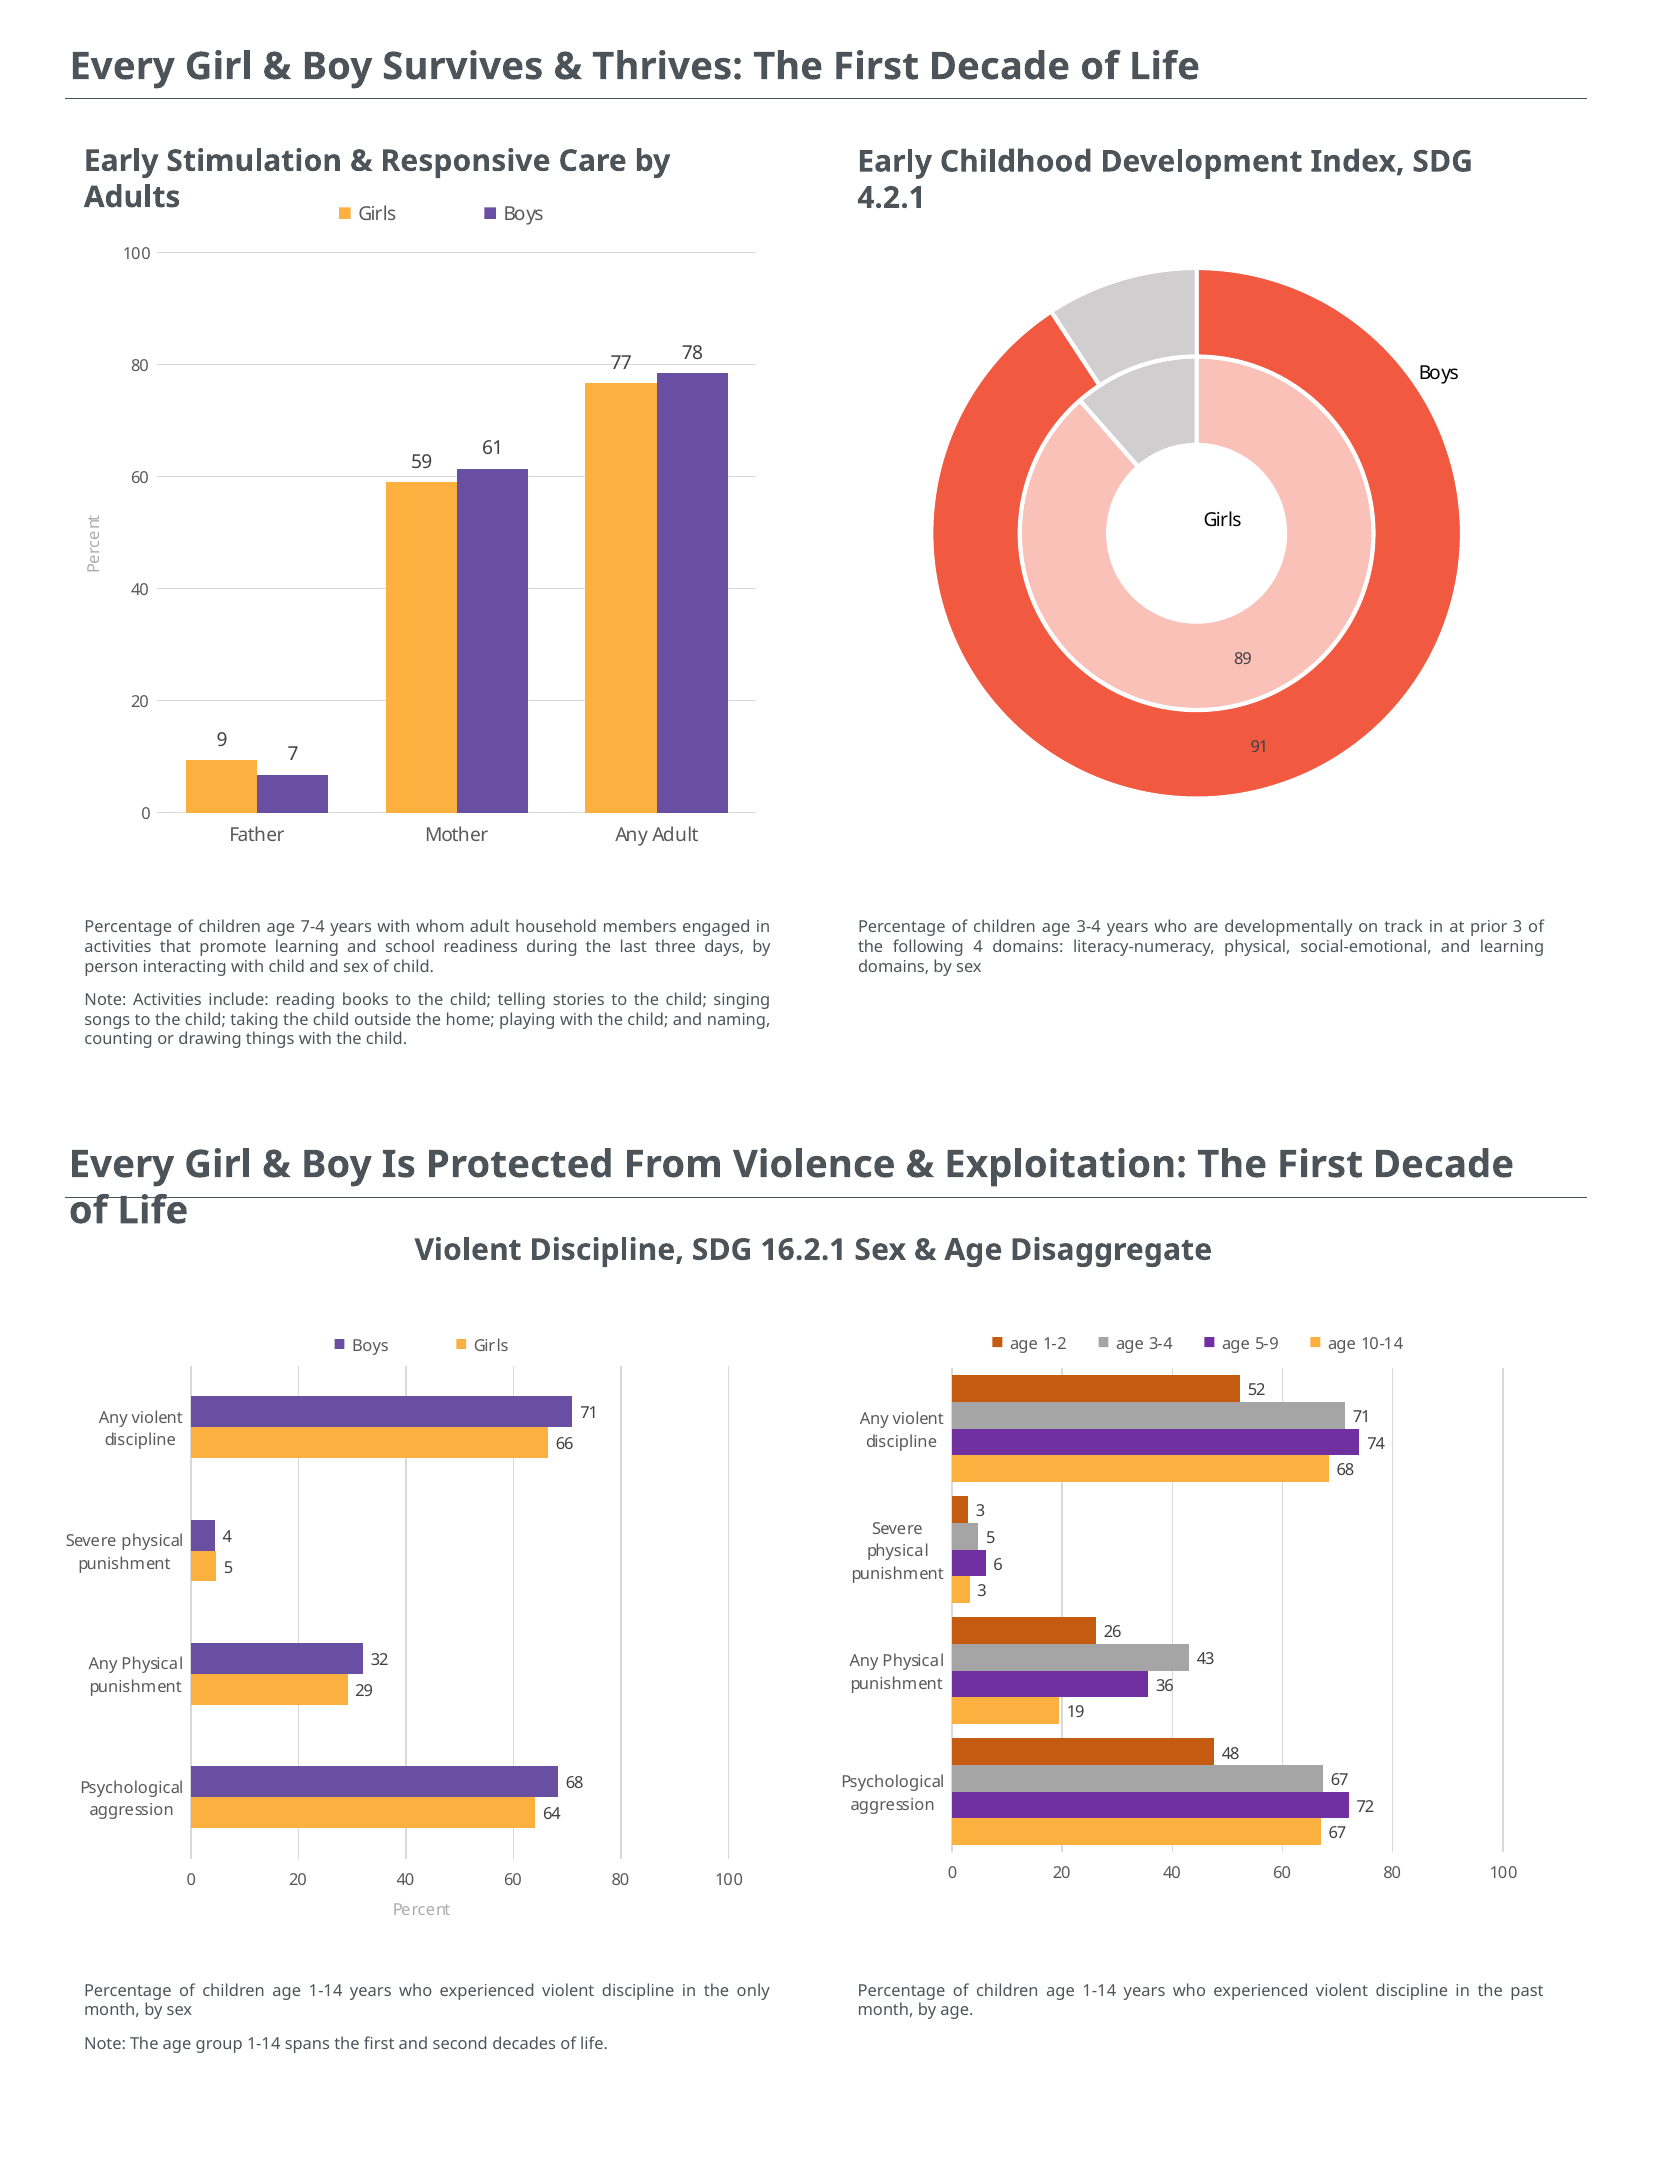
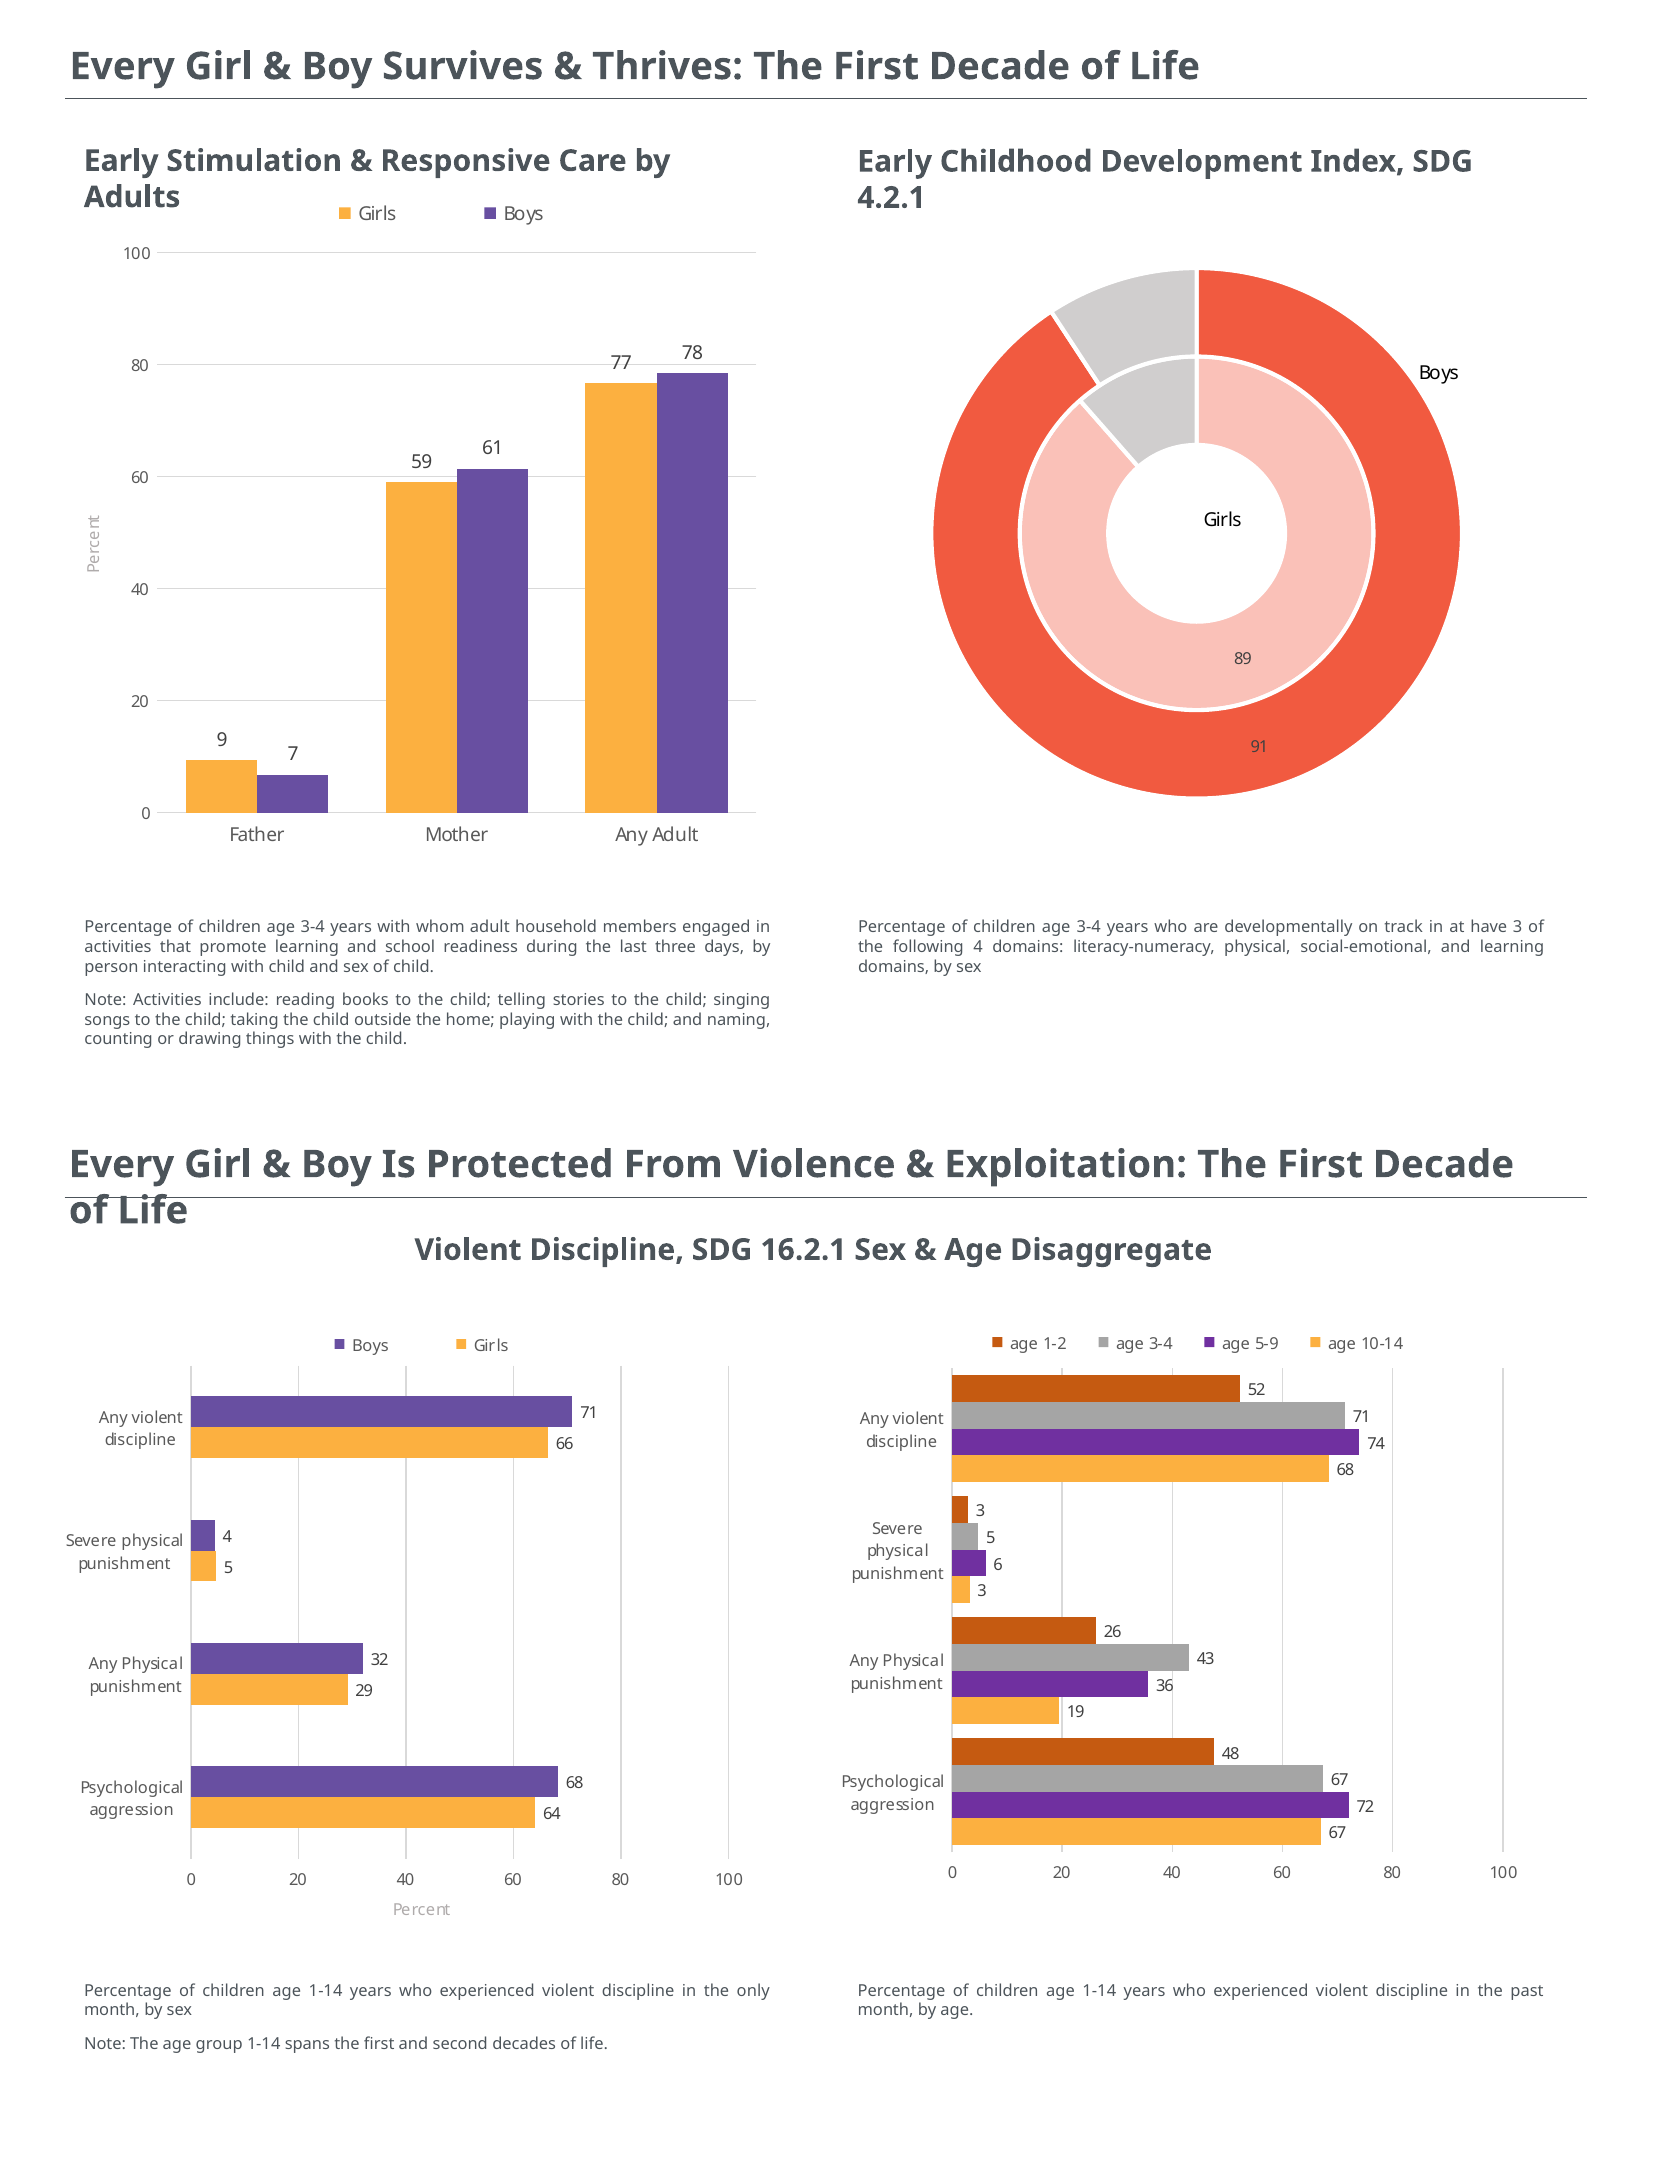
7-4: 7-4 -> 3-4 (313, 927)
prior: prior -> have (1489, 927)
